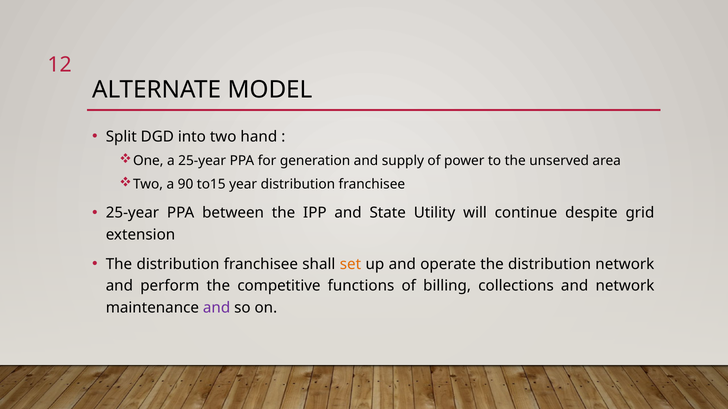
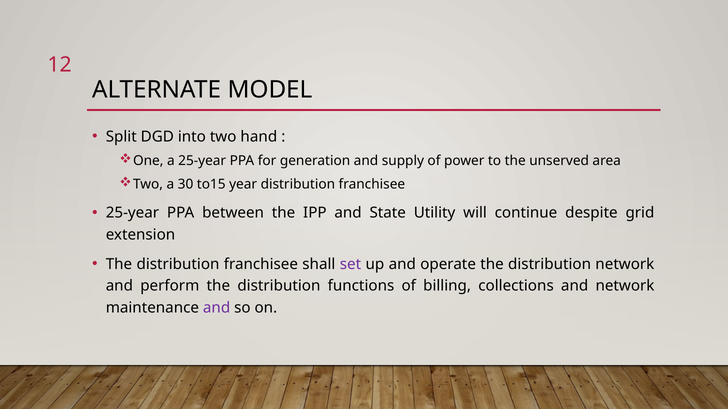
90: 90 -> 30 (186, 185)
set colour: orange -> purple (350, 264)
perform the competitive: competitive -> distribution (279, 286)
